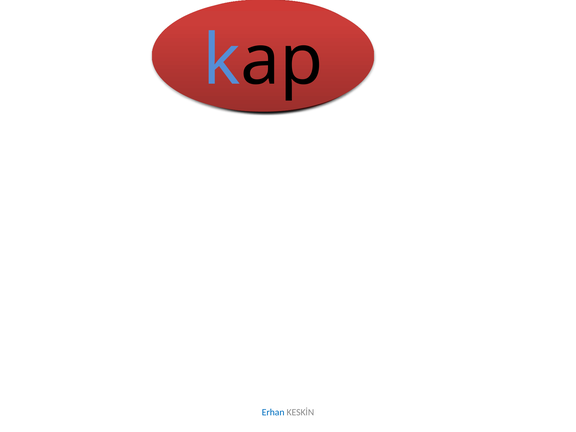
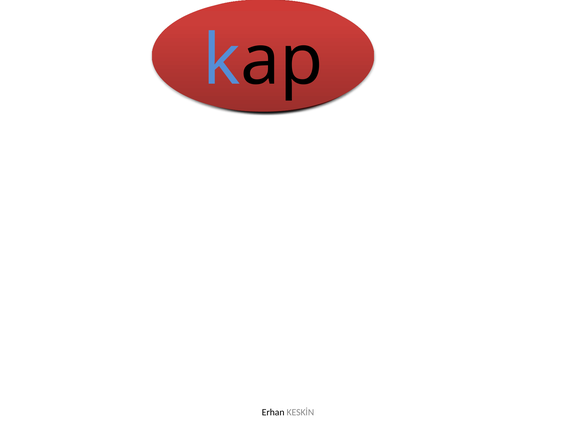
Erhan colour: blue -> black (273, 412)
